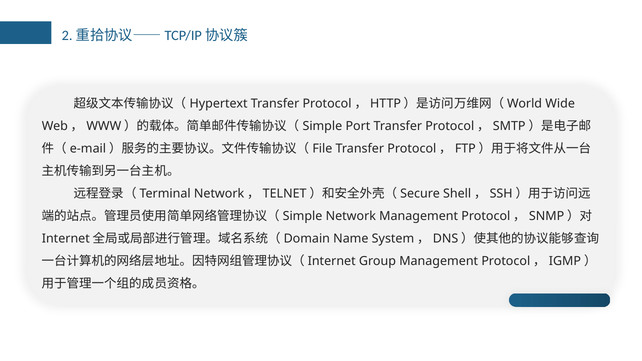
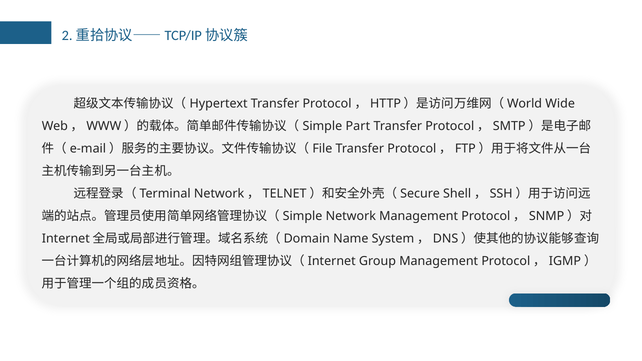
Port: Port -> Part (358, 126)
